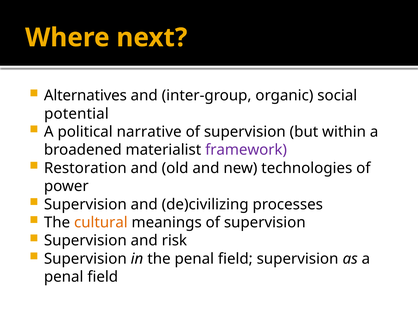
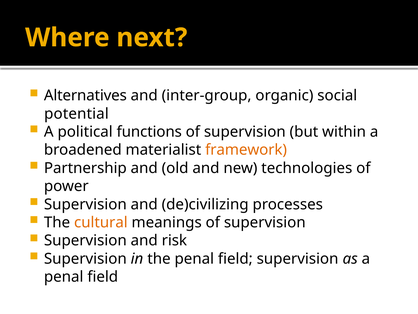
narrative: narrative -> functions (149, 132)
framework colour: purple -> orange (246, 150)
Restoration: Restoration -> Partnership (85, 168)
